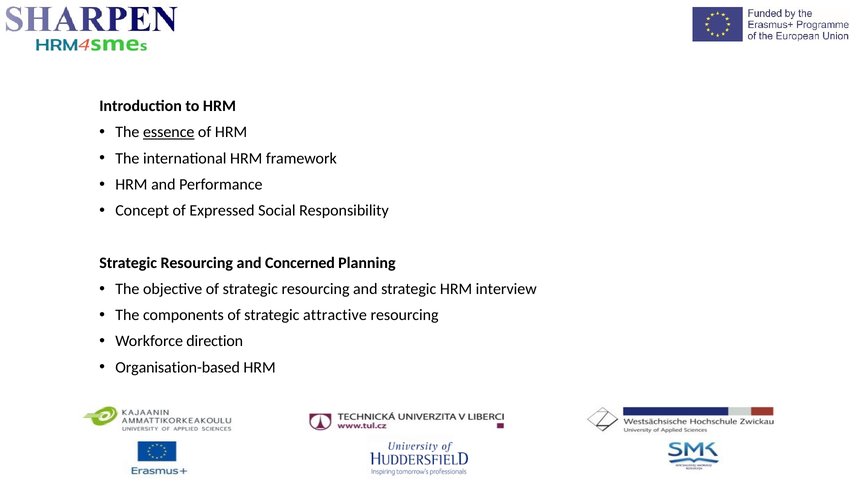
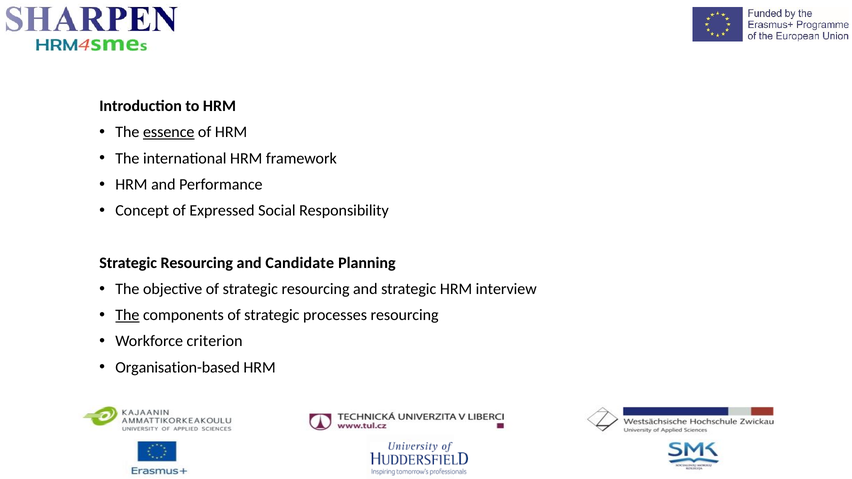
Concerned: Concerned -> Candidate (300, 263)
The underline: none -> present (127, 315)
attractive: attractive -> processes (335, 315)
direction: direction -> criterion (215, 341)
